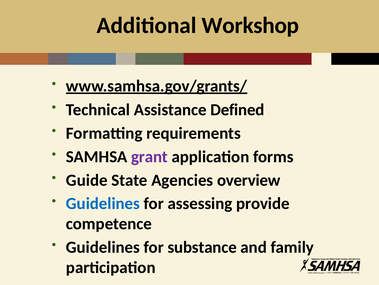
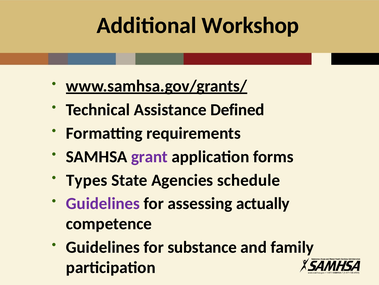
Guide: Guide -> Types (87, 180)
overview: overview -> schedule (249, 180)
Guidelines colour: blue -> purple (103, 203)
provide: provide -> actually (263, 203)
